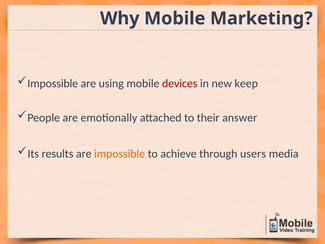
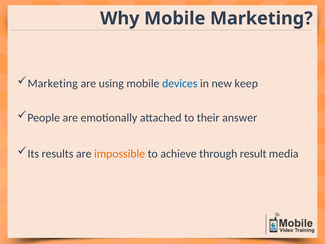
Impossible: Impossible -> Marketing (53, 83)
devices colour: red -> blue (180, 83)
users: users -> result (253, 153)
